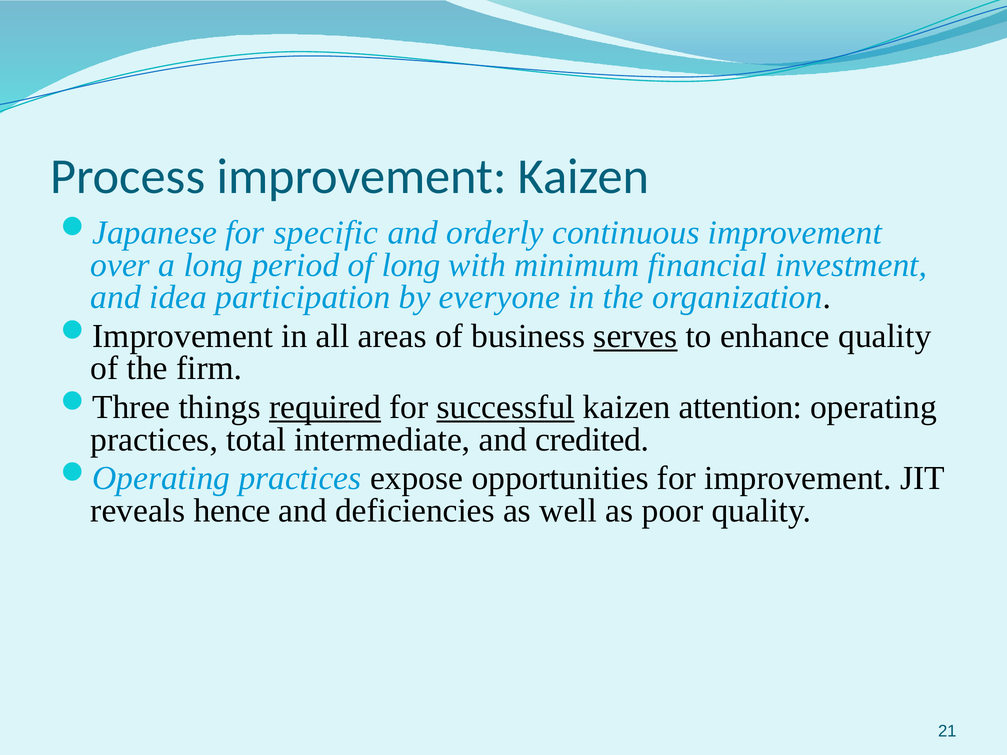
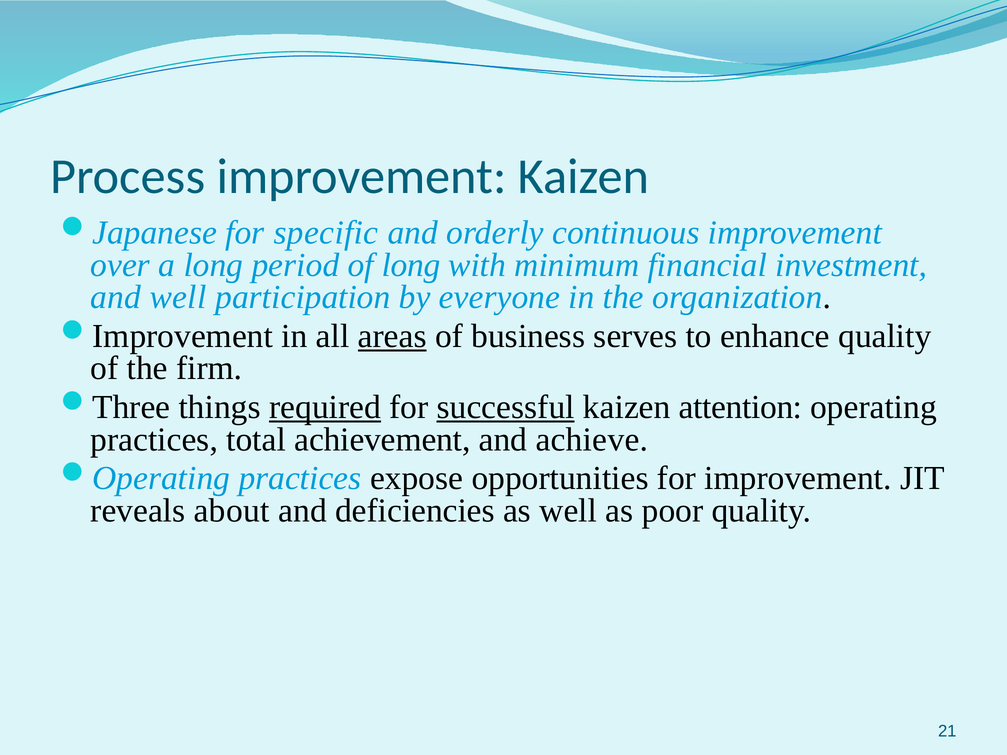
and idea: idea -> well (178, 297)
areas underline: none -> present (392, 336)
serves underline: present -> none (635, 336)
intermediate: intermediate -> achievement (382, 440)
credited: credited -> achieve (592, 440)
hence: hence -> about (232, 511)
